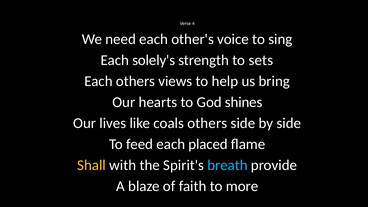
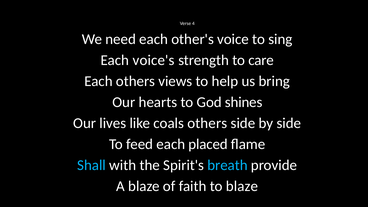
solely's: solely's -> voice's (154, 60)
sets: sets -> care (261, 60)
Shall colour: yellow -> light blue (92, 165)
to more: more -> blaze (242, 186)
